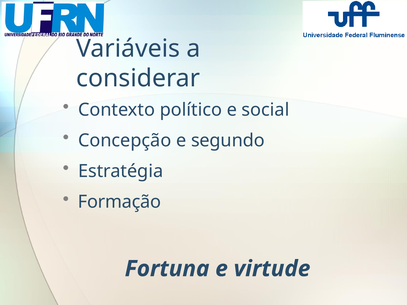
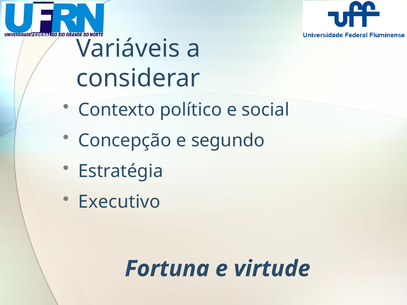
Formação: Formação -> Executivo (119, 202)
